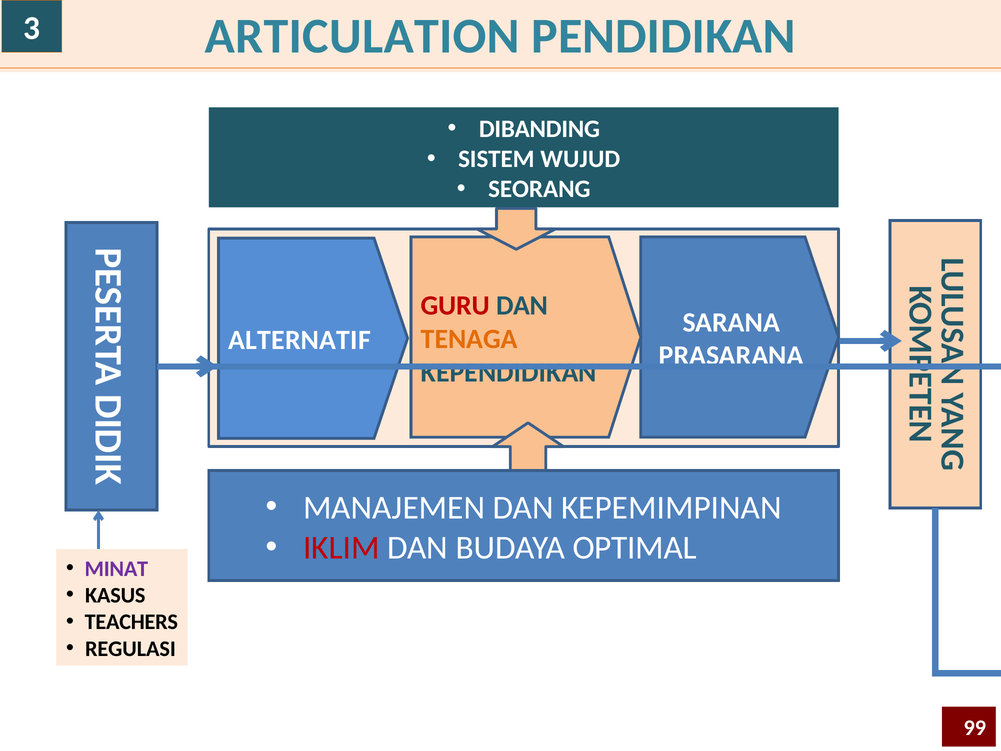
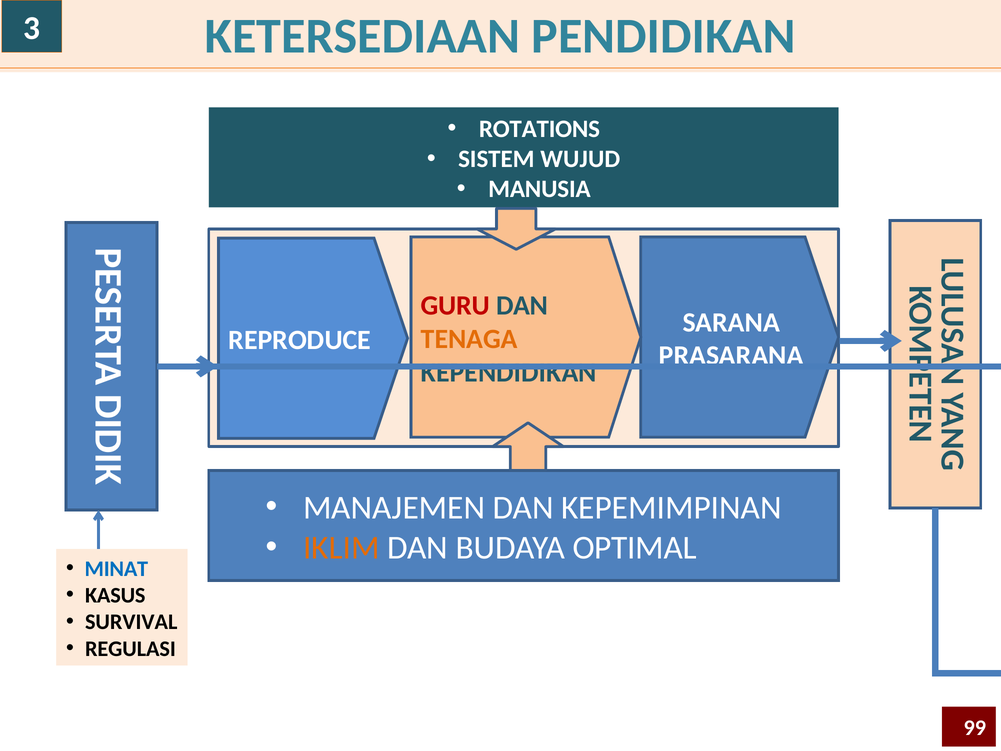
ARTICULATION: ARTICULATION -> KETERSEDIAAN (362, 36)
DIBANDING: DIBANDING -> ROTATIONS (539, 129)
SEORANG: SEORANG -> MANUSIA (539, 189)
ALTERNATIF: ALTERNATIF -> REPRODUCE (300, 340)
IKLIM colour: red -> orange (341, 548)
MINAT colour: purple -> blue (116, 569)
TEACHERS: TEACHERS -> SURVIVAL (131, 622)
